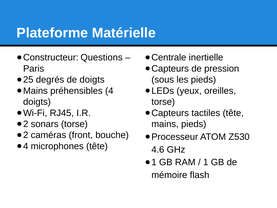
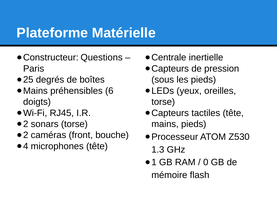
de doigts: doigts -> boîtes (92, 80)
4: 4 -> 6 (109, 91)
4.6: 4.6 -> 1.3 (158, 149)
1: 1 -> 0 (206, 162)
